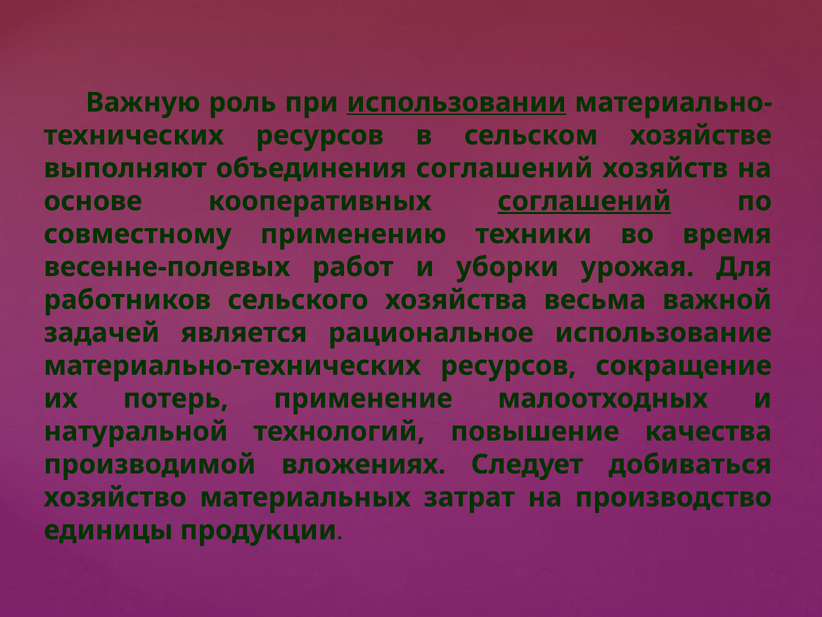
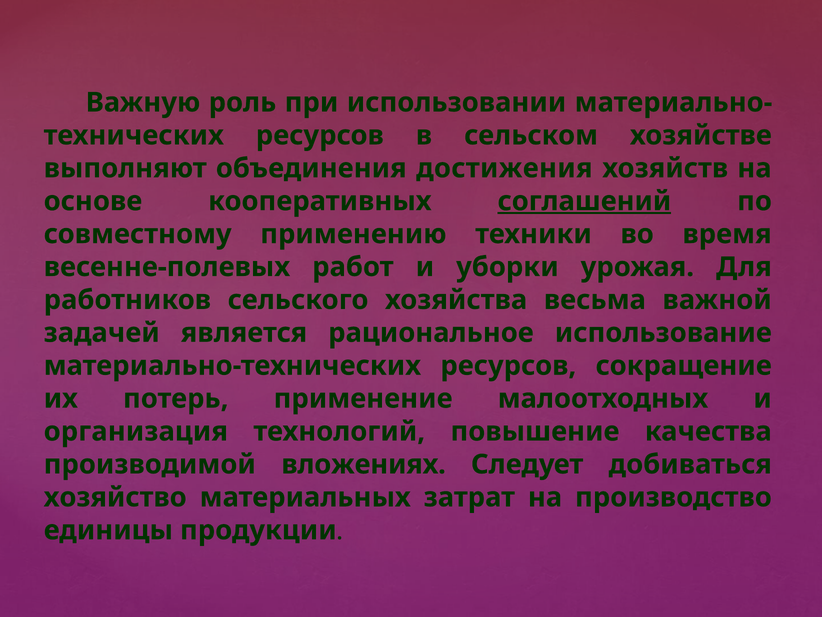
использовании underline: present -> none (457, 102)
объединения соглашений: соглашений -> достижения (504, 168)
натуральной: натуральной -> организация (136, 431)
